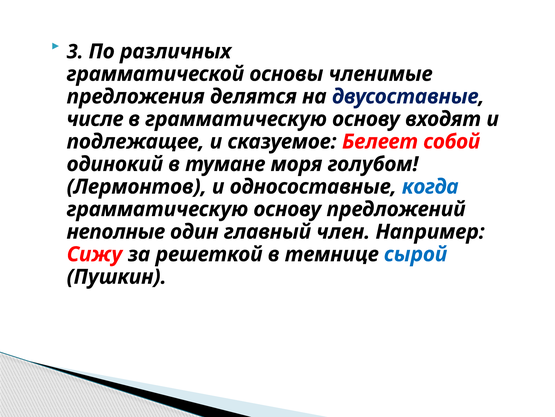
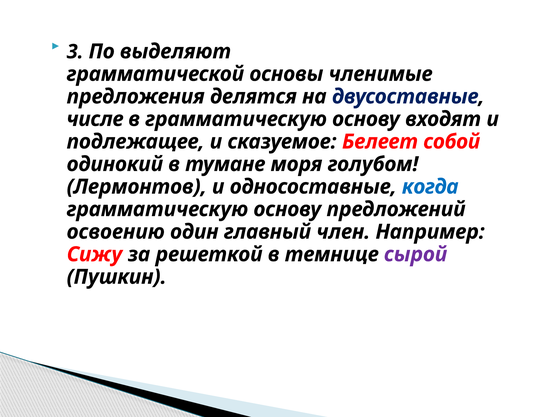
различных: различных -> выделяют (176, 51)
неполные: неполные -> освоению (116, 231)
сырой colour: blue -> purple (416, 254)
